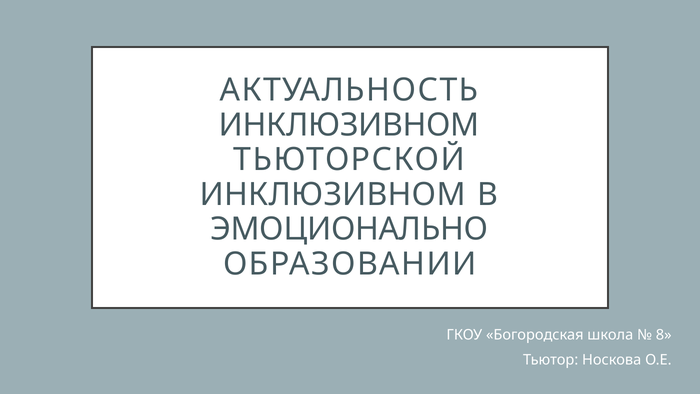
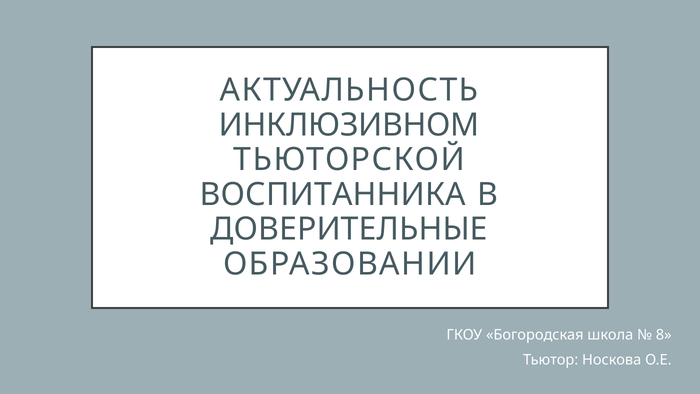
ИНКЛЮЗИВНОМ: ИНКЛЮЗИВНОМ -> ВОСПИТАННИКА (333, 194)
ЭМОЦИОНАЛЬНО: ЭМОЦИОНАЛЬНО -> ДОВЕРИТЕЛЬНЫЕ (349, 229)
